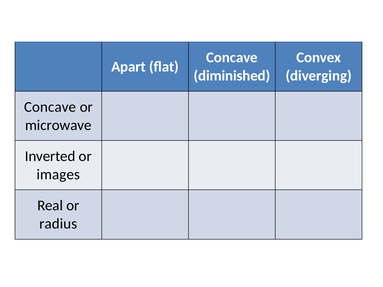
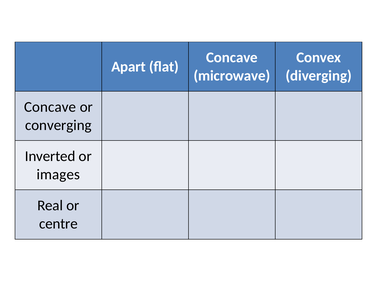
diminished: diminished -> microwave (232, 76)
microwave: microwave -> converging (58, 125)
radius: radius -> centre (58, 224)
